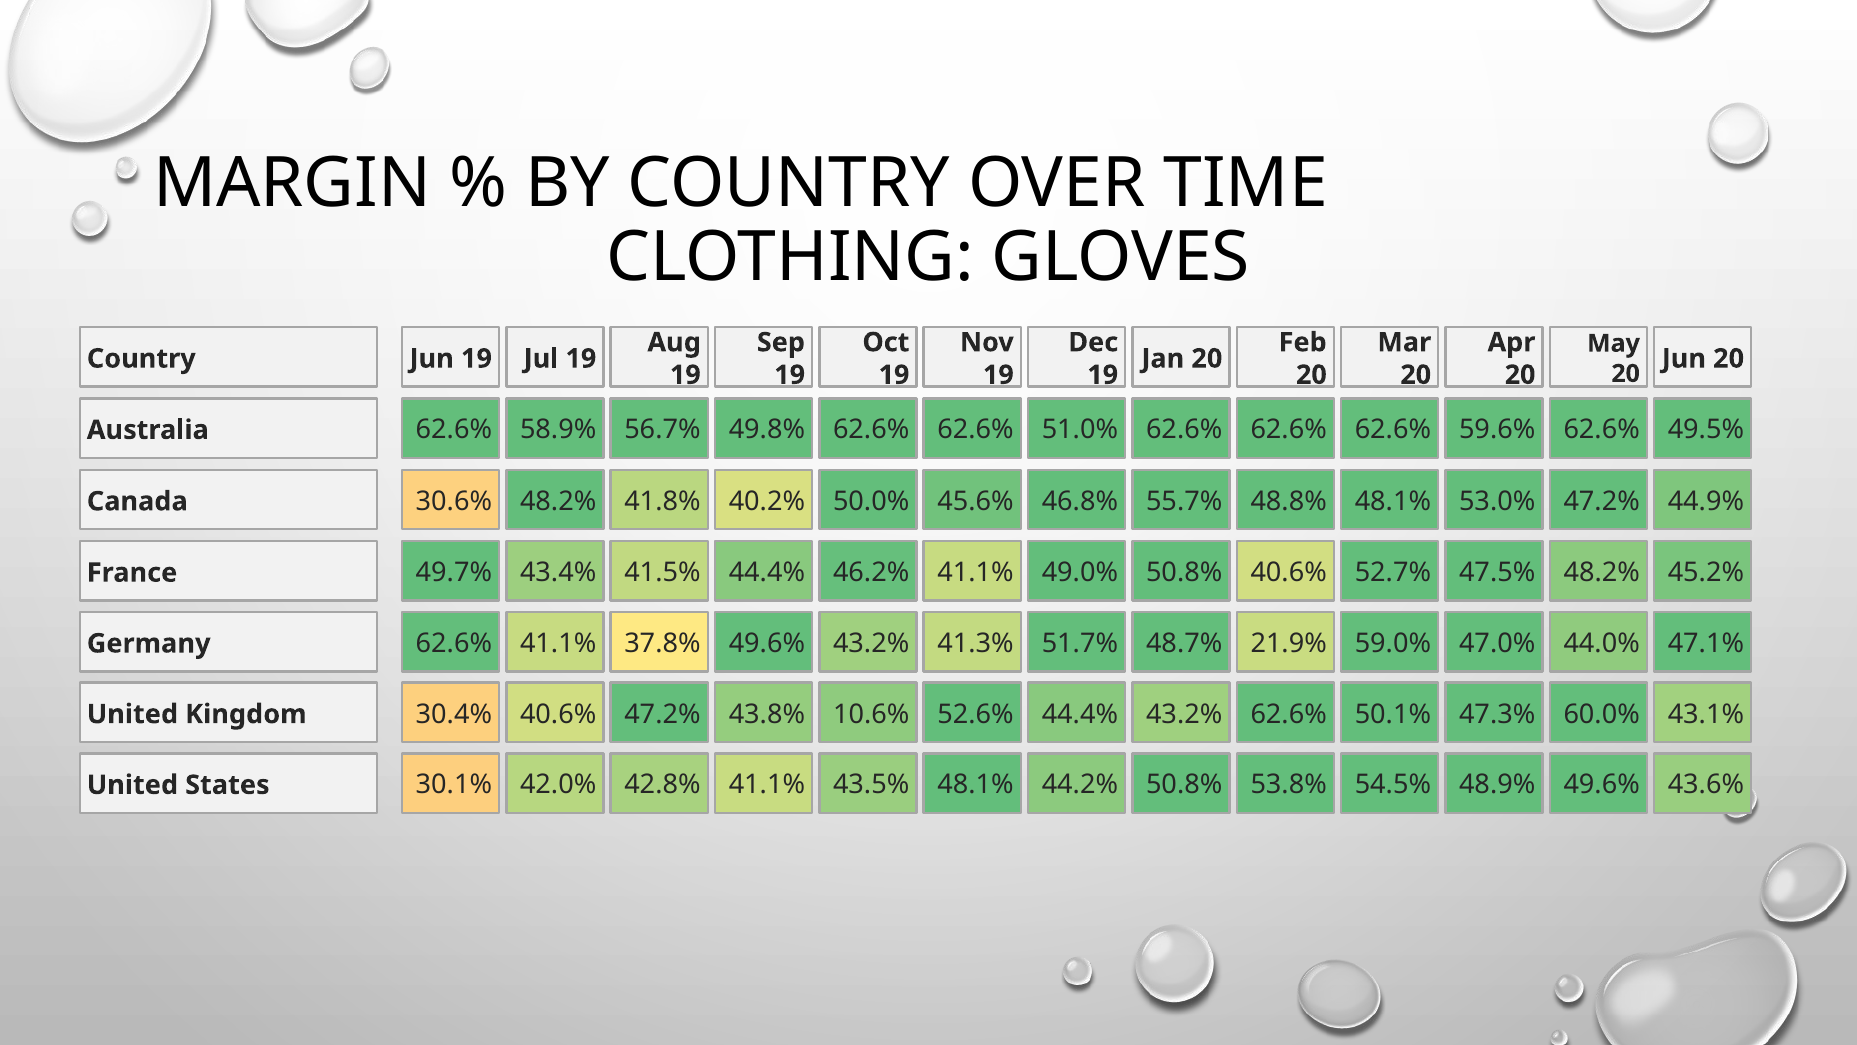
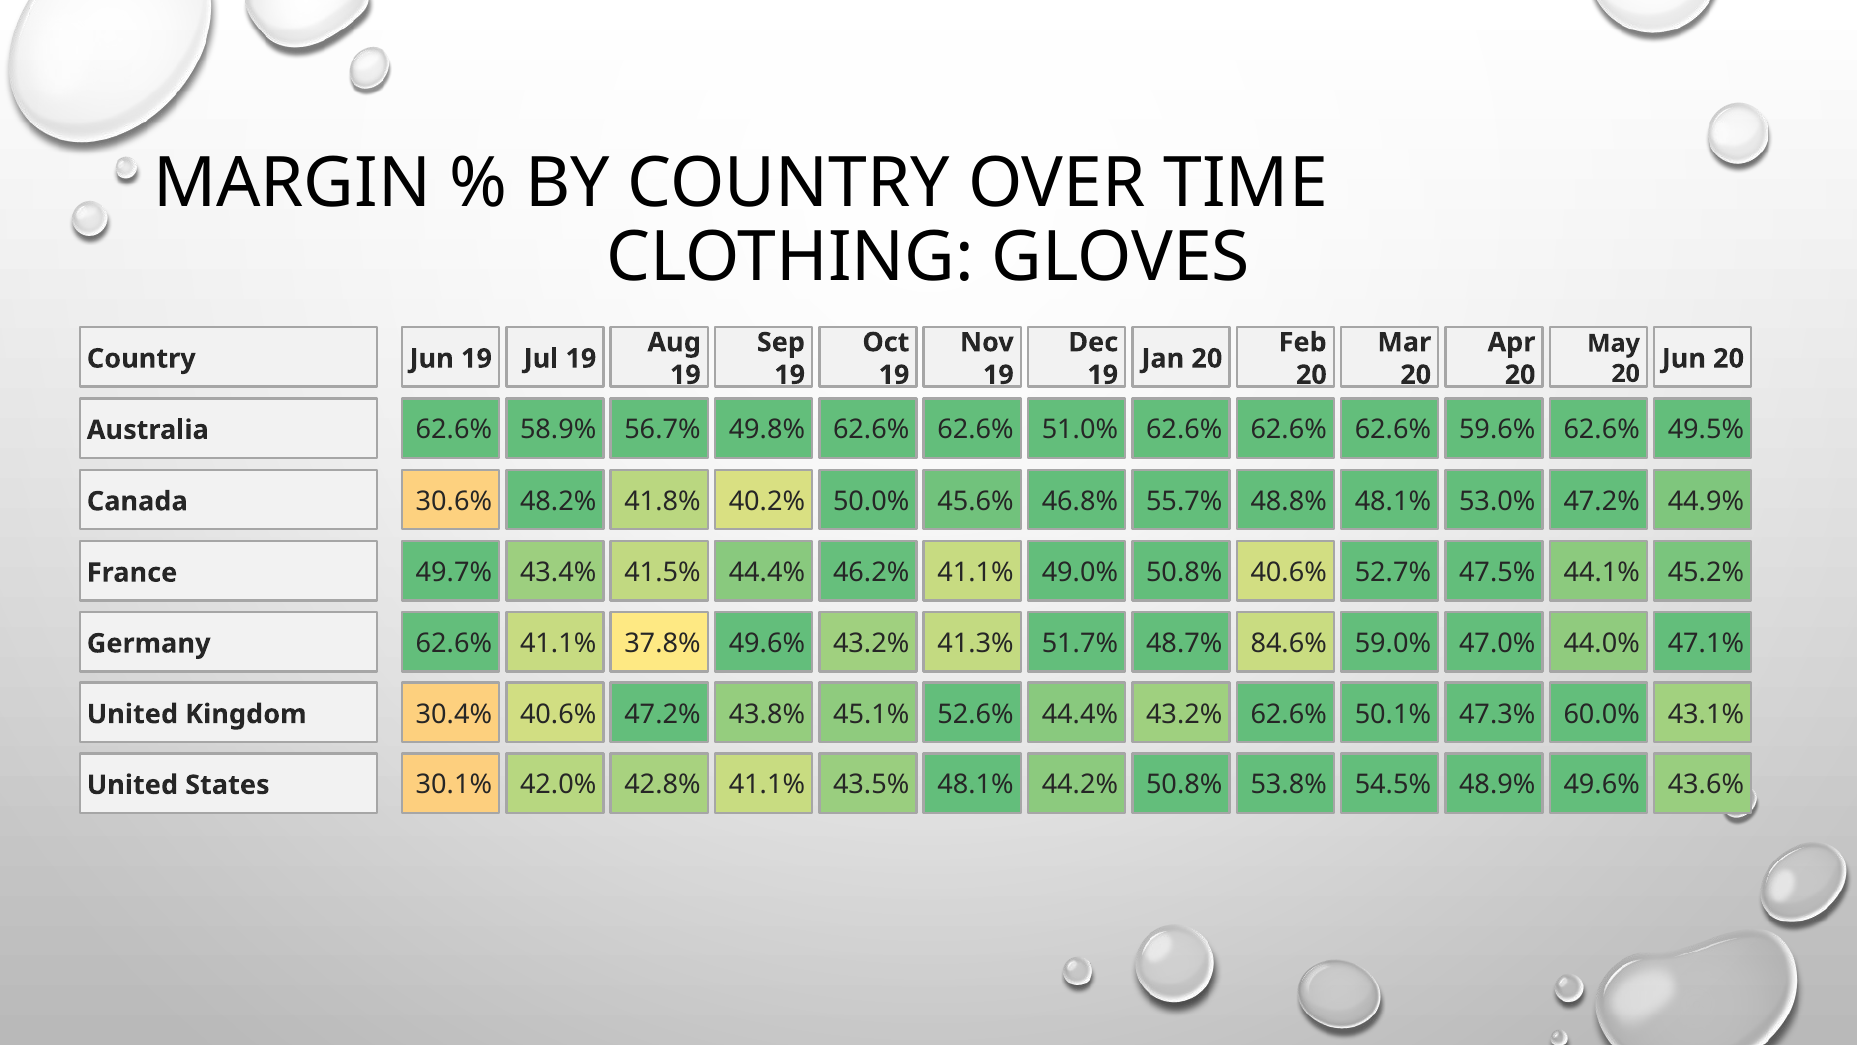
47.5% 48.2%: 48.2% -> 44.1% (1602, 573)
21.9%: 21.9% -> 84.6% (1289, 643)
10.6%: 10.6% -> 45.1% (871, 714)
